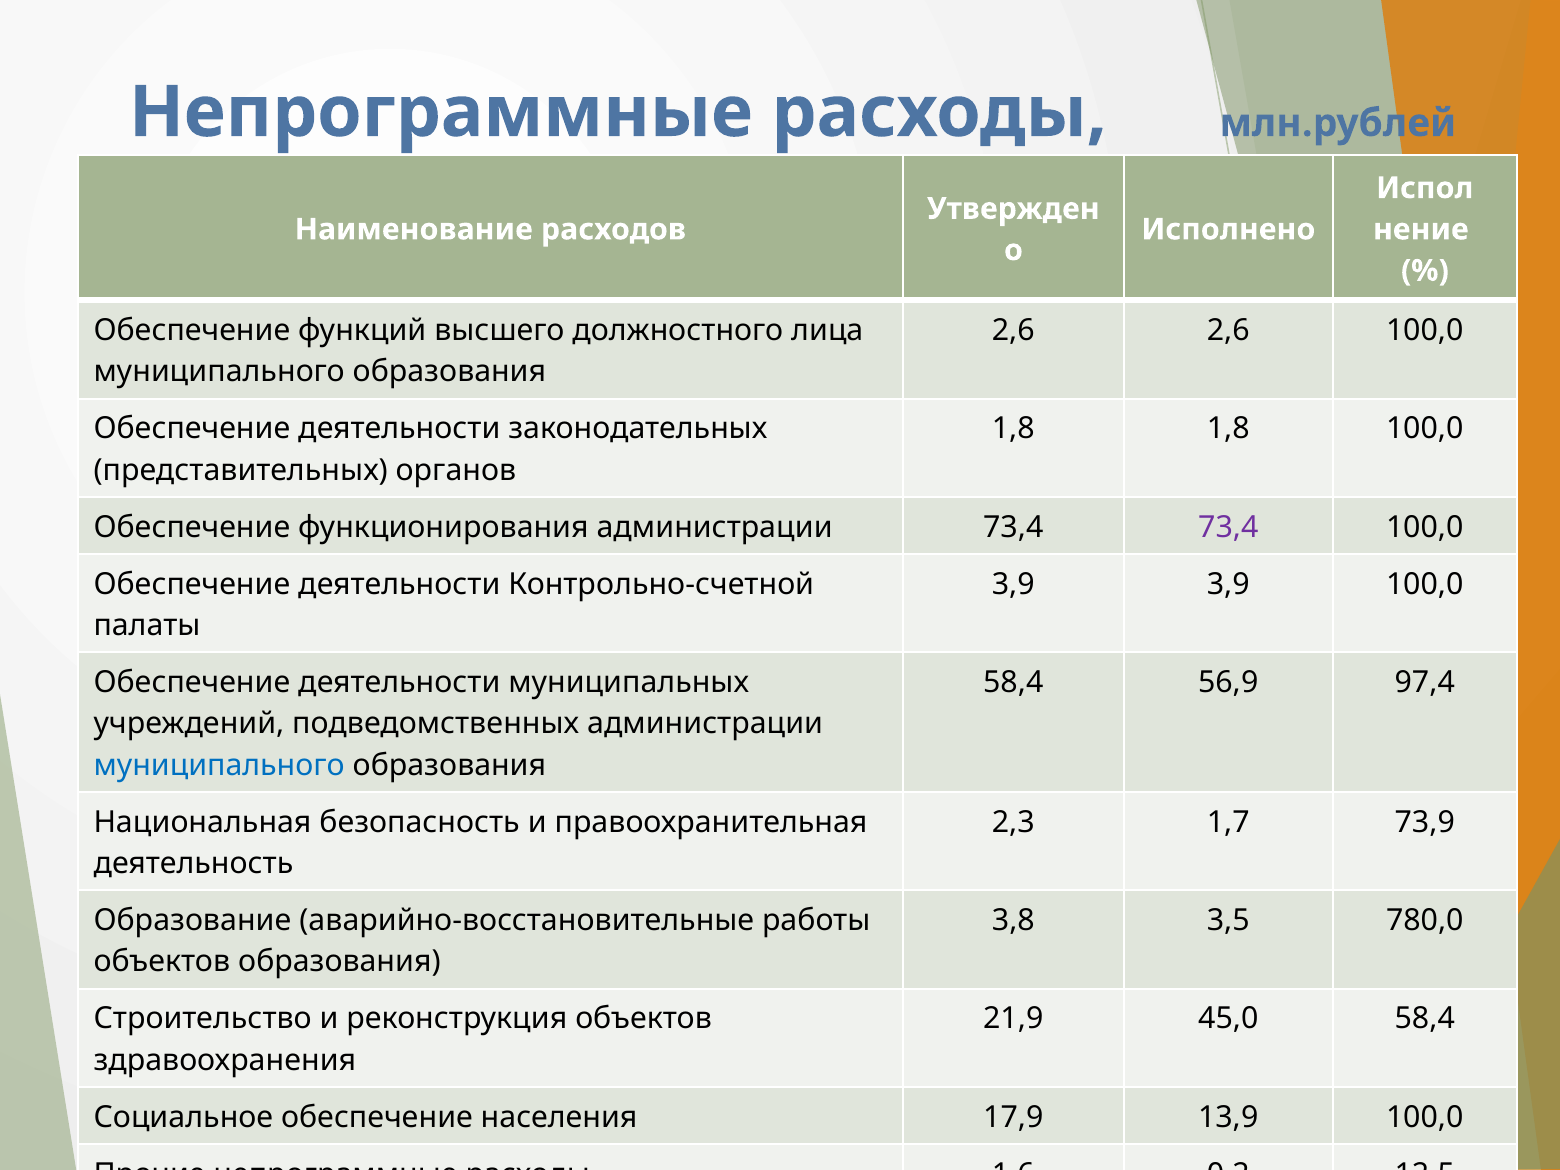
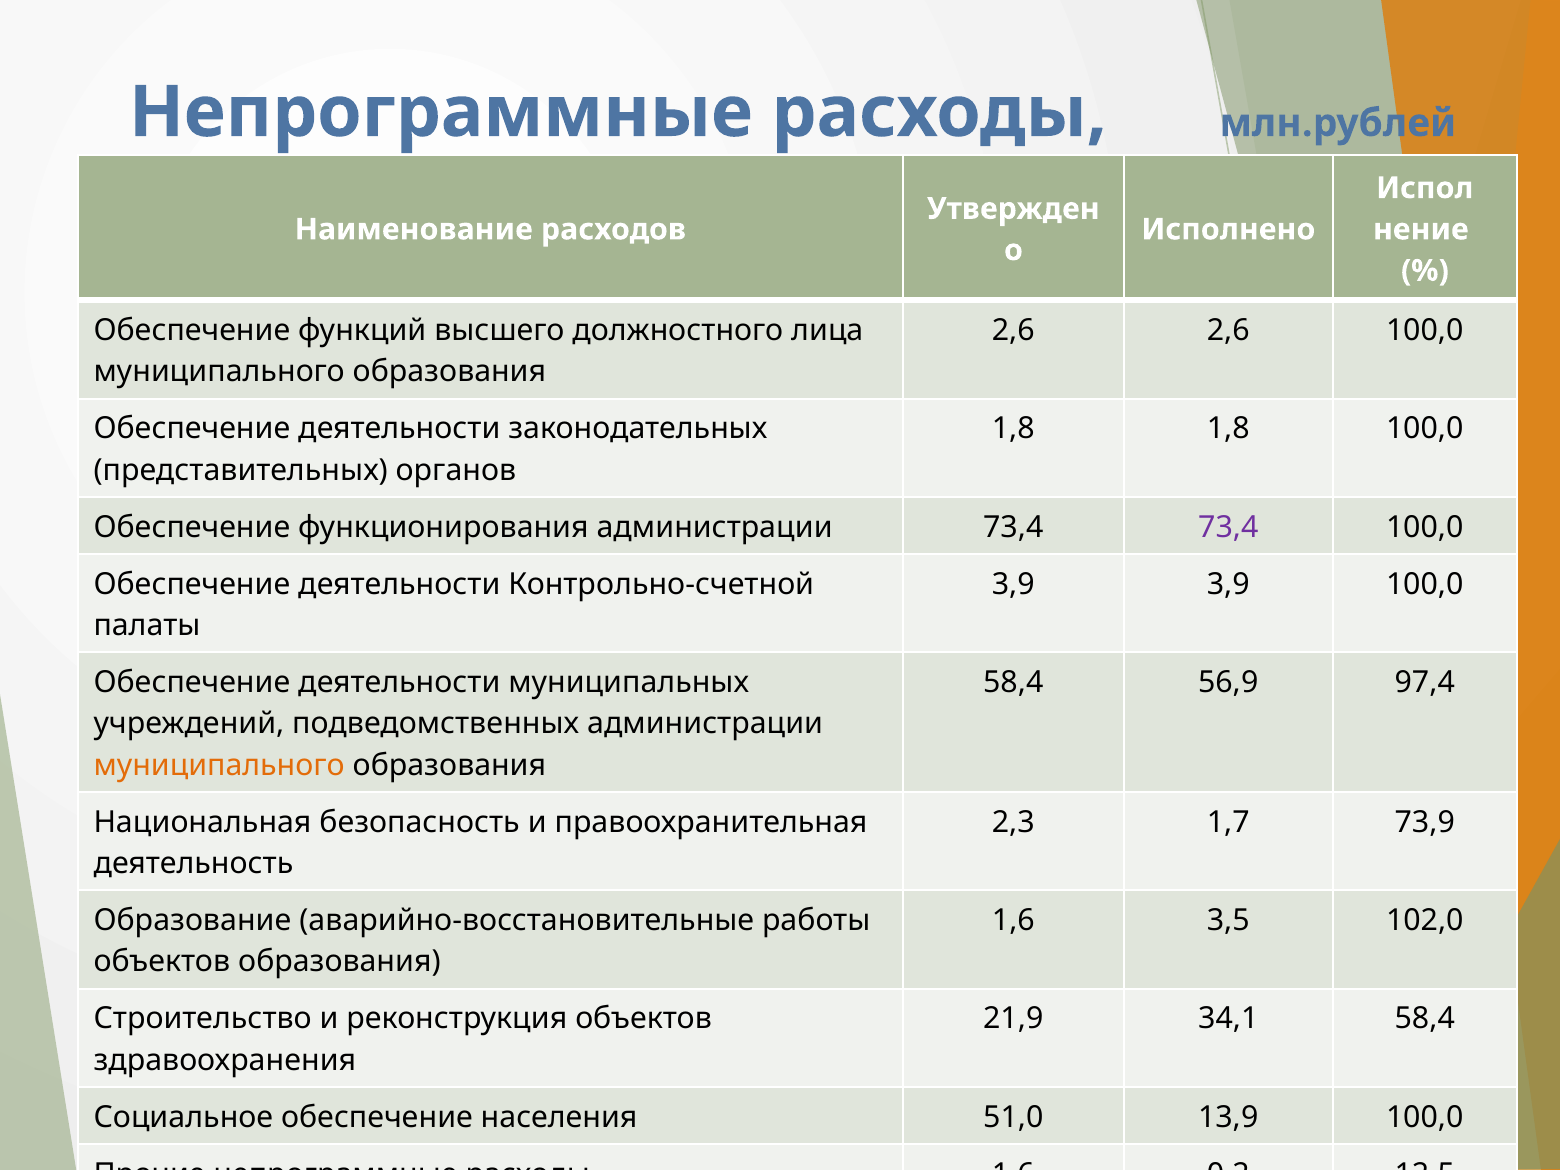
муниципального colour: blue -> orange (219, 765)
3,8: 3,8 -> 1,6 (1013, 921)
780,0: 780,0 -> 102,0 (1425, 921)
45,0: 45,0 -> 34,1 (1228, 1019)
17,9: 17,9 -> 51,0 (1013, 1117)
